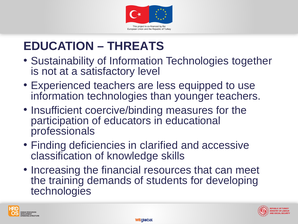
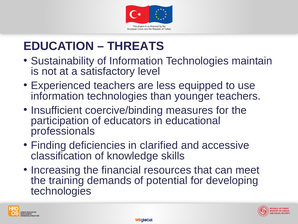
together: together -> maintain (252, 61)
students: students -> potential (167, 180)
